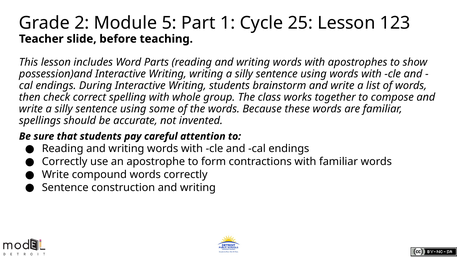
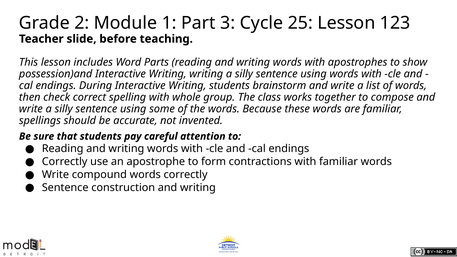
5: 5 -> 1 (169, 23)
1: 1 -> 3 (228, 23)
